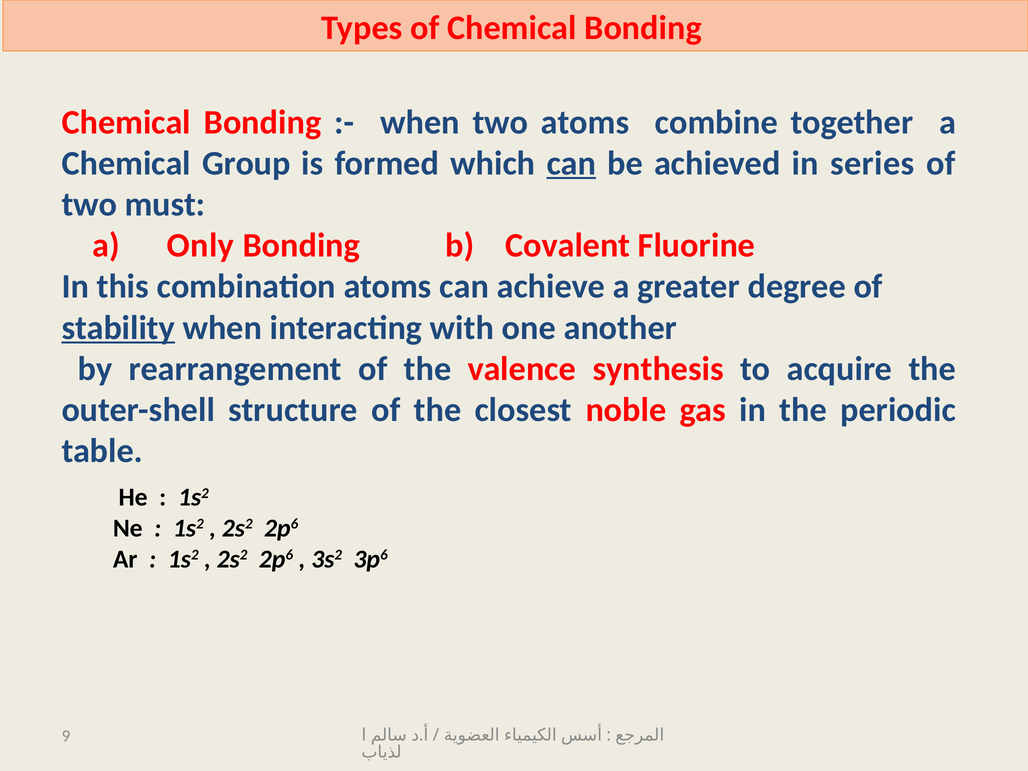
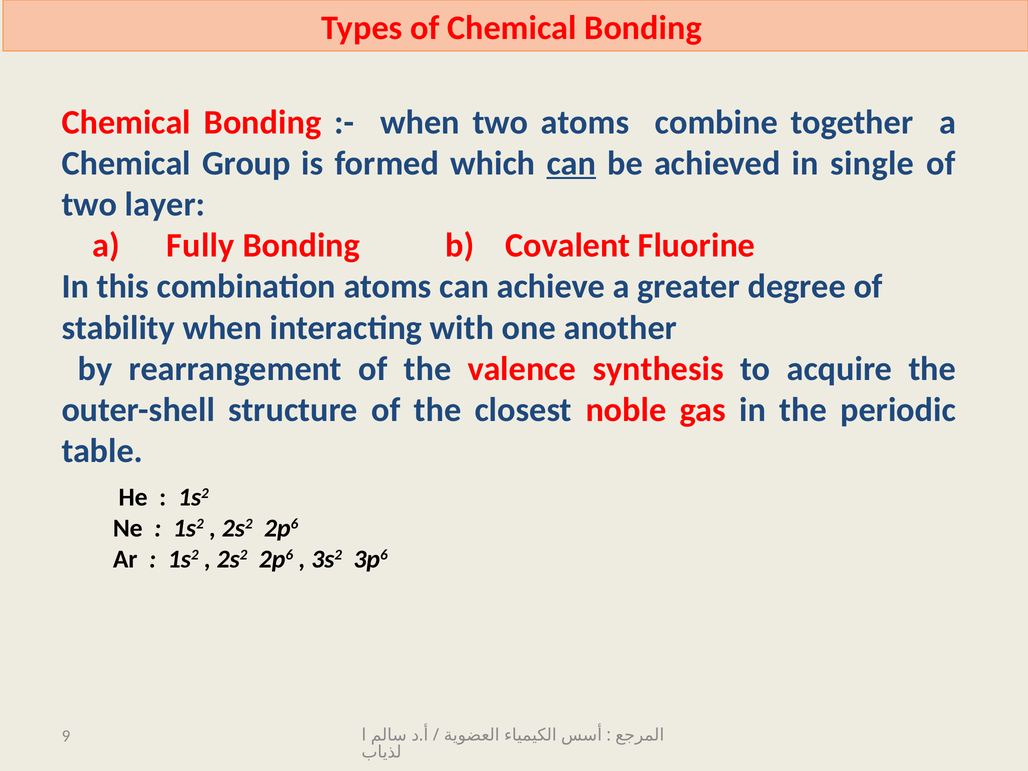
series: series -> single (872, 163)
must: must -> layer (165, 204)
Only: Only -> Fully (201, 246)
stability underline: present -> none (118, 328)
